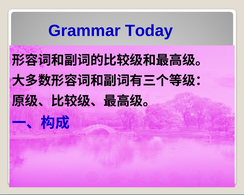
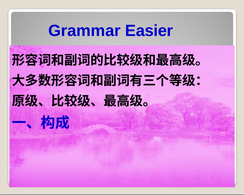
Today: Today -> Easier (149, 31)
